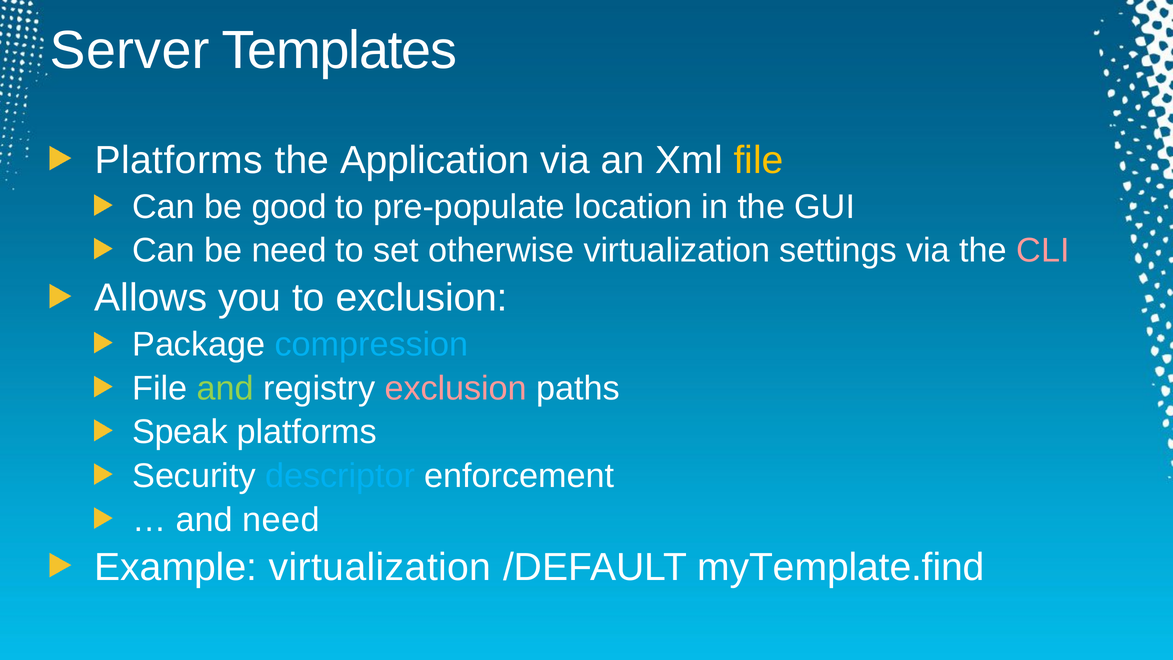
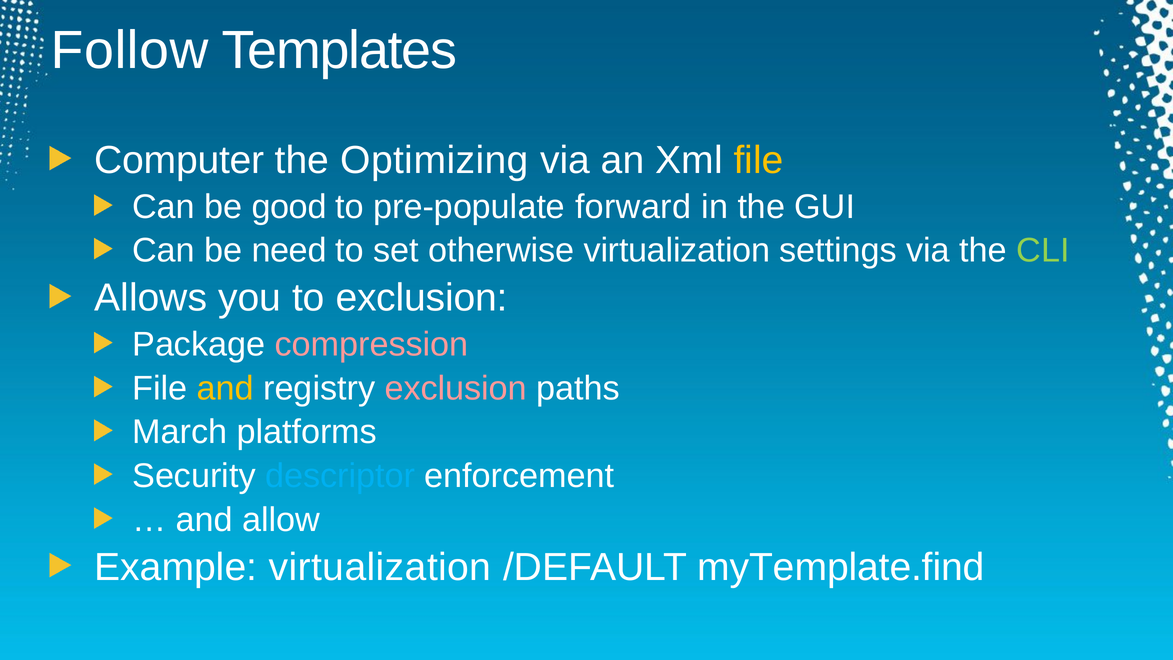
Server: Server -> Follow (130, 51)
Platforms: Platforms -> Computer (179, 160)
Application: Application -> Optimizing (434, 160)
location: location -> forward (633, 207)
CLI colour: pink -> light green (1043, 251)
compression colour: light blue -> pink (371, 345)
and colour: light green -> yellow (225, 388)
Speak: Speak -> March (180, 432)
and need: need -> allow (281, 520)
